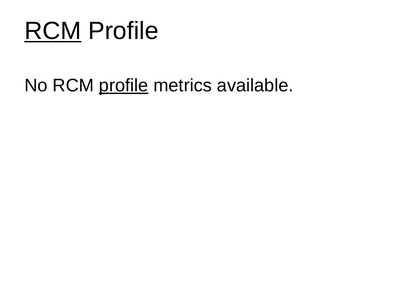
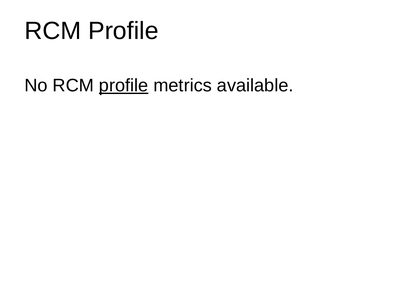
RCM underline: present -> none (53, 31)
